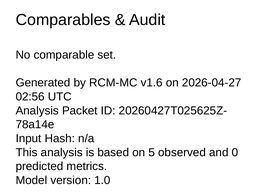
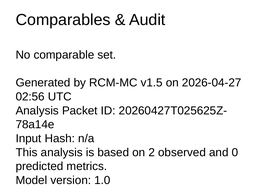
v1.6: v1.6 -> v1.5 (152, 83)
5: 5 -> 2 (152, 152)
